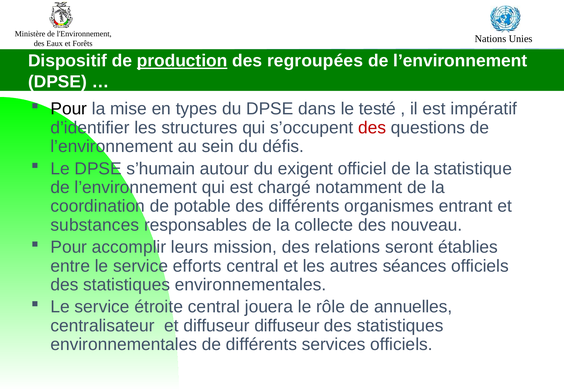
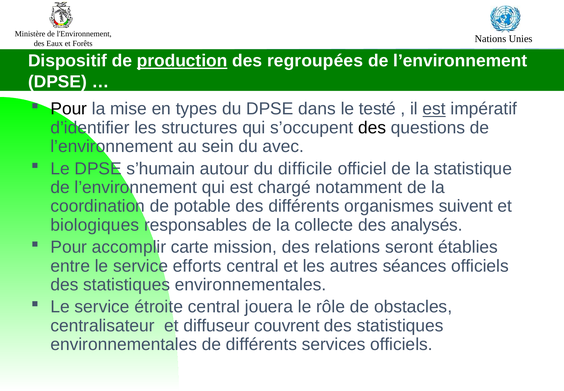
est underline: none -> present (434, 109)
des colour: red -> black (372, 127)
défis: défis -> avec (283, 146)
exigent: exigent -> difficile (305, 168)
entrant: entrant -> suivent (466, 206)
substances: substances -> biologiques (95, 225)
nouveau: nouveau -> analysés (427, 225)
leurs: leurs -> carte (190, 247)
annuelles: annuelles -> obstacles (413, 306)
diffuseur diffuseur: diffuseur -> couvrent (287, 325)
